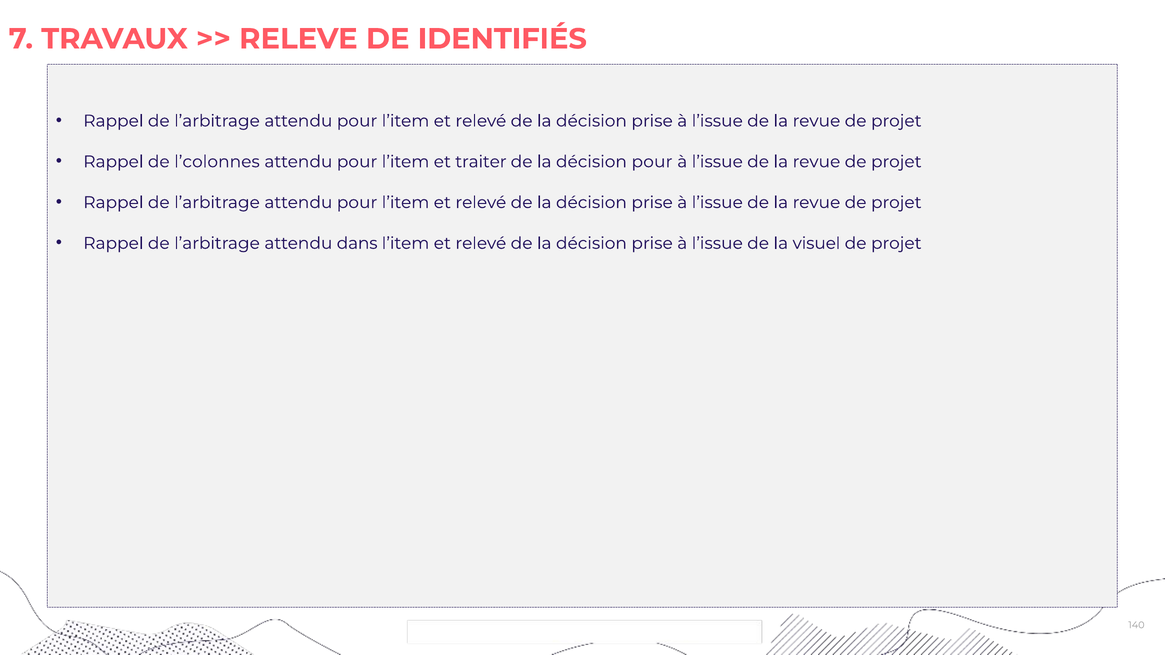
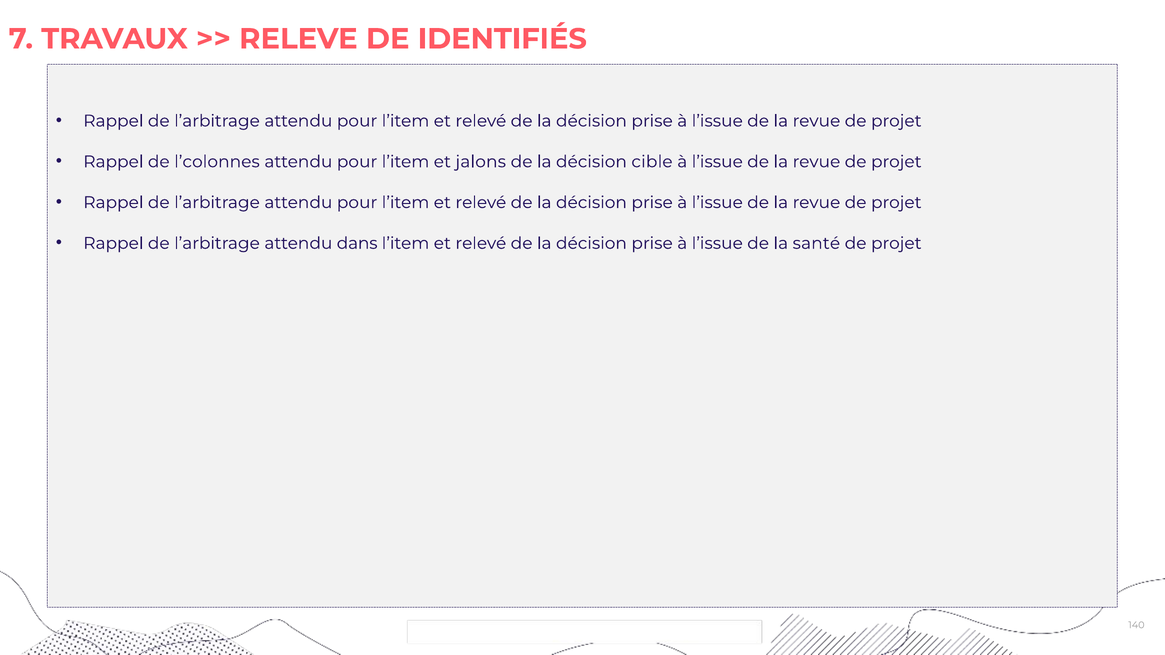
traiter: traiter -> jalons (481, 162)
décision pour: pour -> cible (652, 162)
visuel: visuel -> santé (816, 243)
